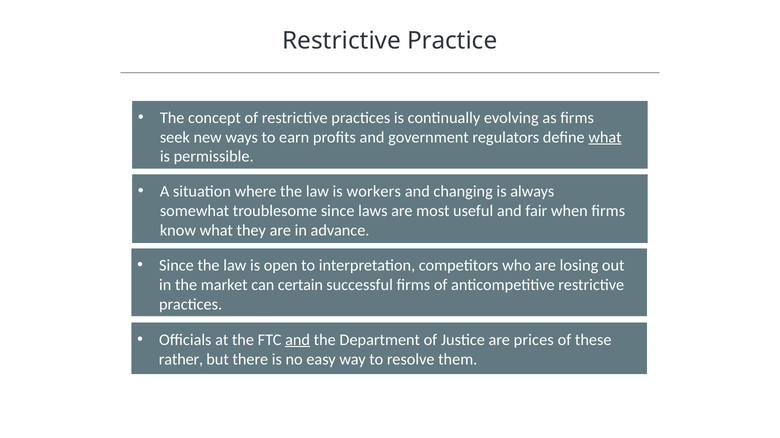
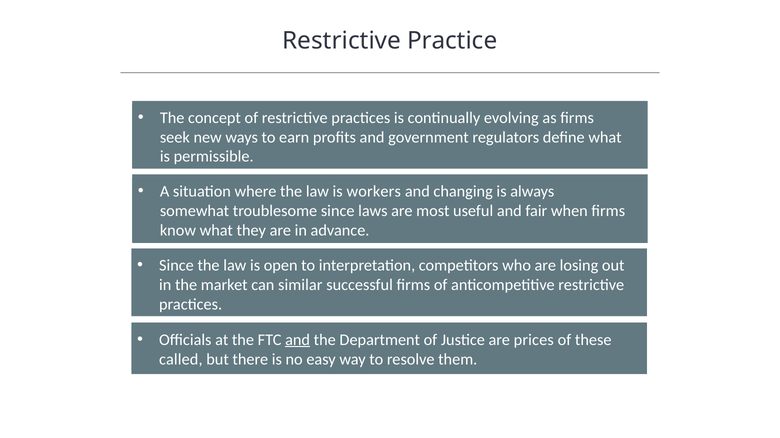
what underline: present -> none (605, 137)
certain: certain -> similar (300, 286)
rather: rather -> called (181, 360)
